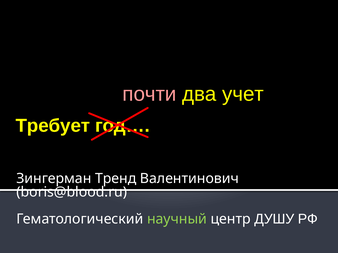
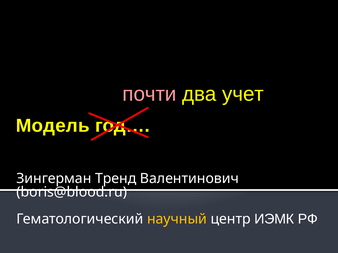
Требует: Требует -> Модель (53, 126)
научный colour: light green -> yellow (177, 219)
ДУШУ: ДУШУ -> ИЭМК (274, 219)
